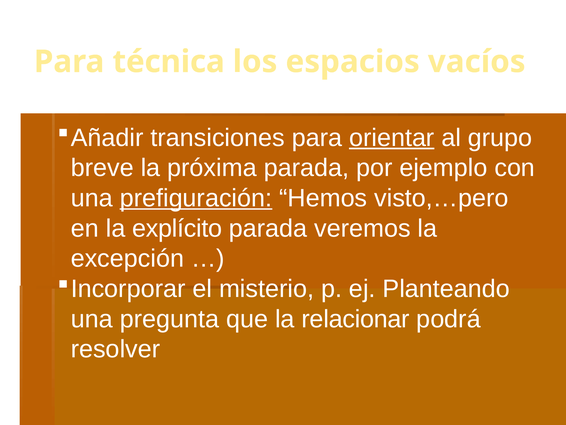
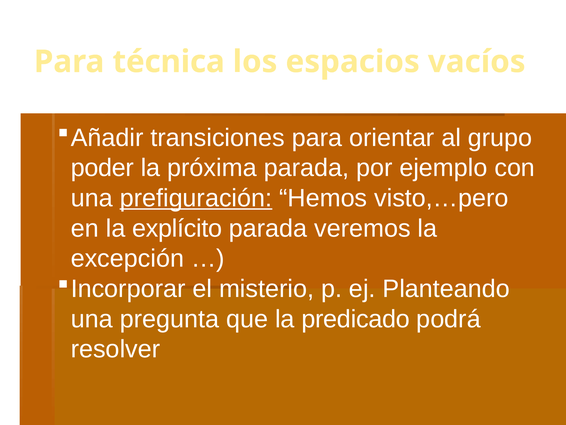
orientar underline: present -> none (392, 138)
breve: breve -> poder (102, 168)
relacionar: relacionar -> predicado (356, 319)
